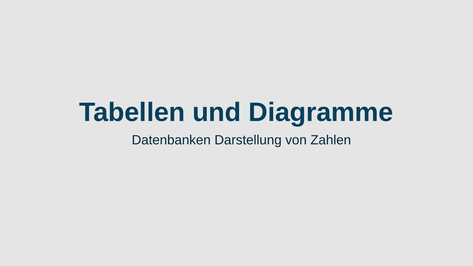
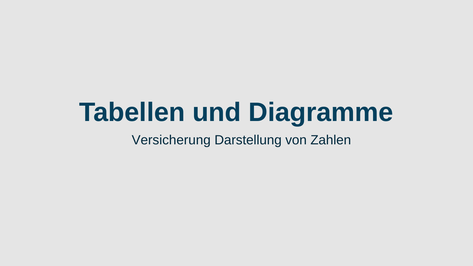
Datenbanken: Datenbanken -> Versicherung (171, 140)
